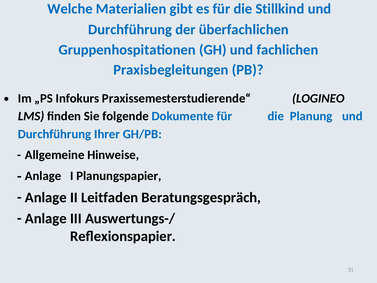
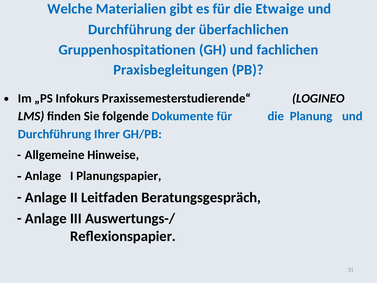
Stillkind: Stillkind -> Etwaige (280, 9)
